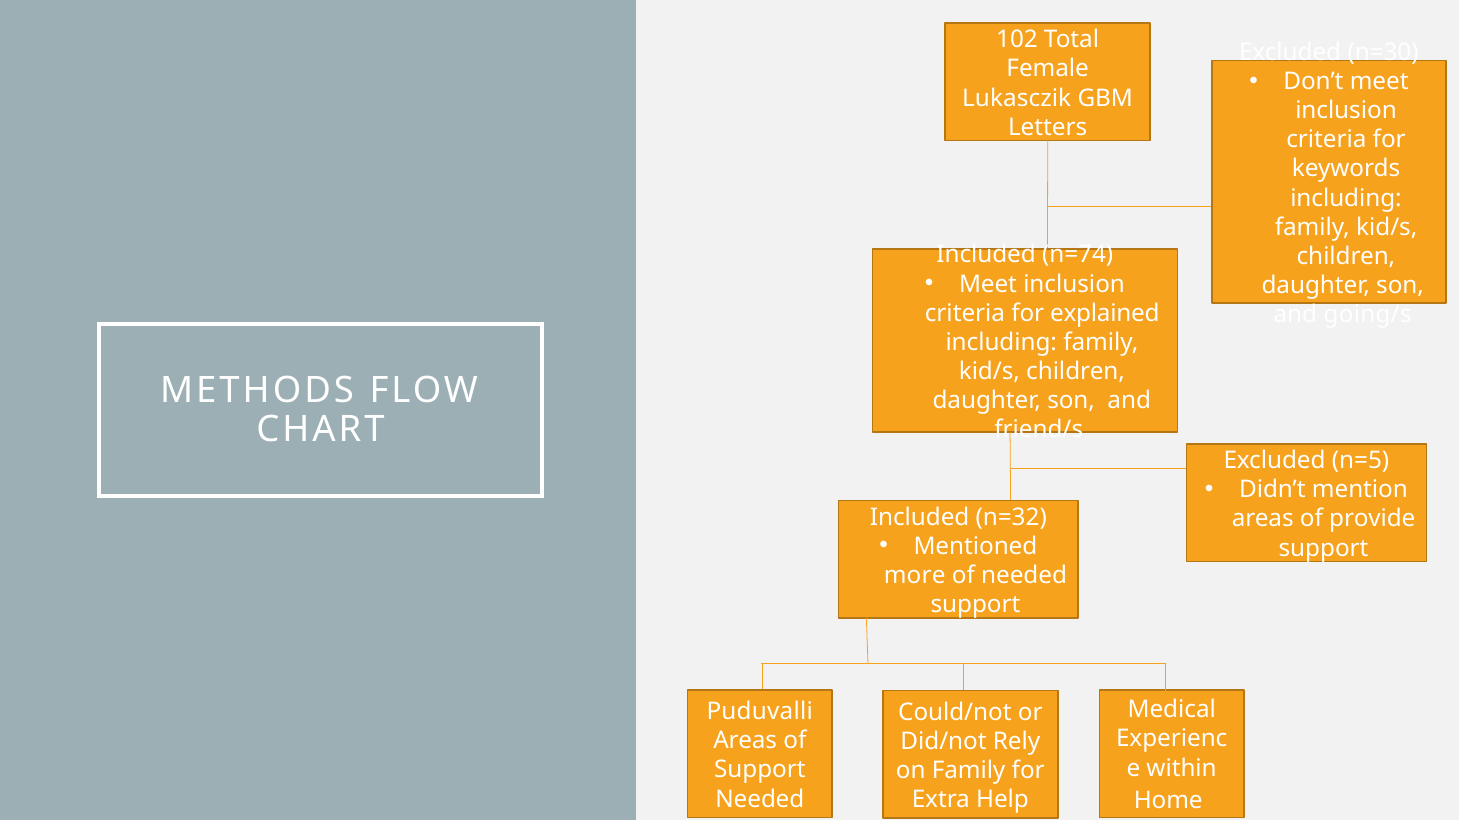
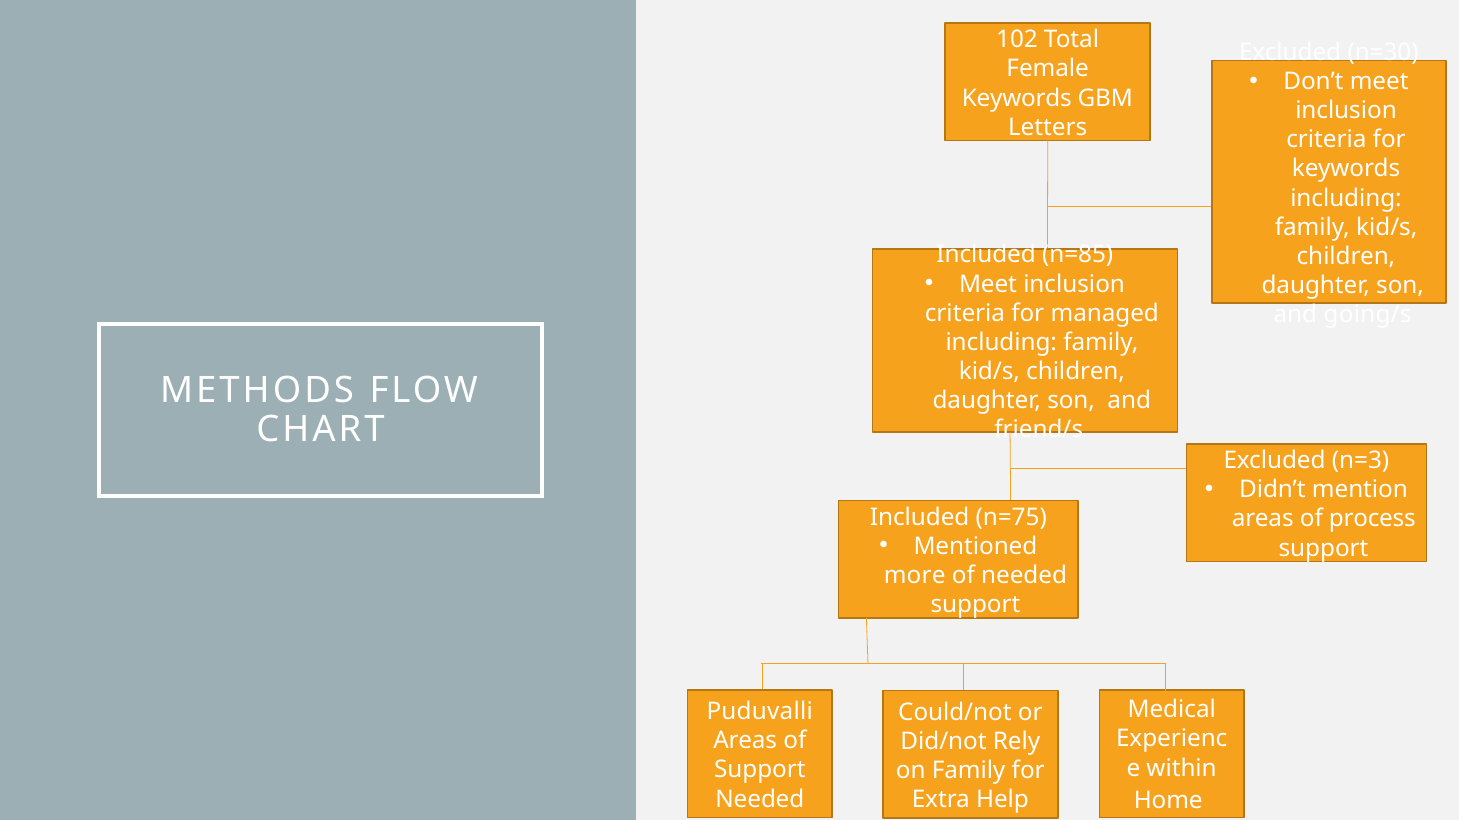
Lukasczik: Lukasczik -> Keywords (1017, 98)
n=74: n=74 -> n=85 (1078, 255)
explained: explained -> managed (1105, 313)
n=5: n=5 -> n=3 (1361, 461)
n=32: n=32 -> n=75 (1011, 518)
provide: provide -> process (1372, 519)
